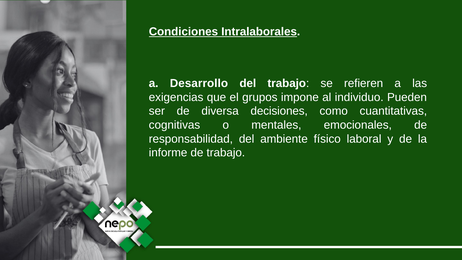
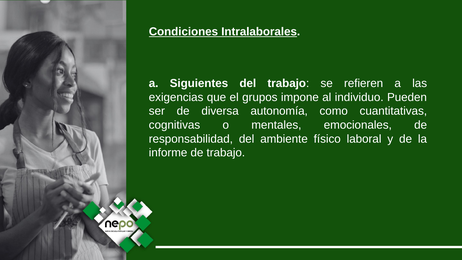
Desarrollo: Desarrollo -> Siguientes (199, 83)
decisiones: decisiones -> autonomía (279, 111)
